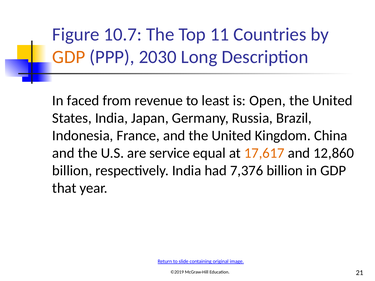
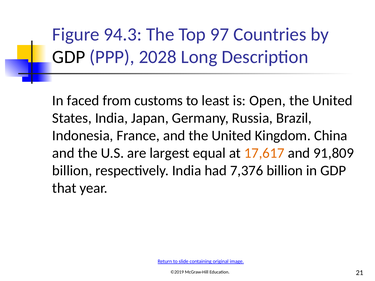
10.7: 10.7 -> 94.3 (123, 34)
11: 11 -> 97 (220, 34)
GDP colour: orange -> black (69, 57)
2030: 2030 -> 2028 (158, 57)
revenue: revenue -> customs (159, 101)
service: service -> largest (170, 153)
12,860: 12,860 -> 91,809 (334, 153)
